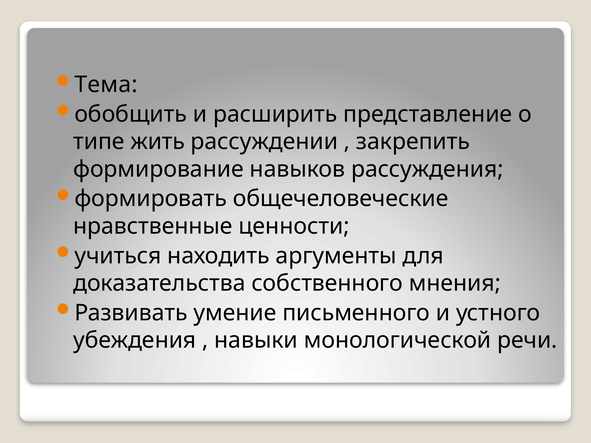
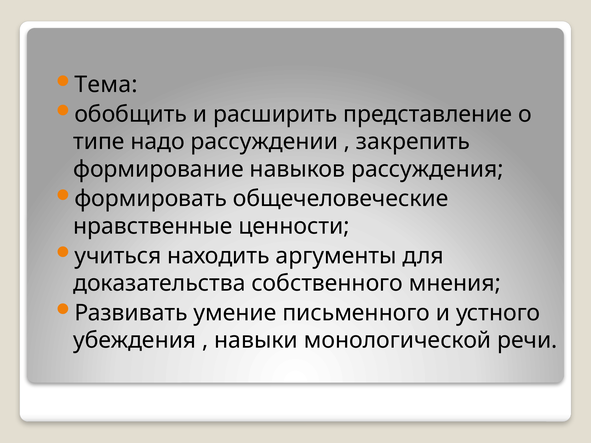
жить: жить -> надо (158, 142)
